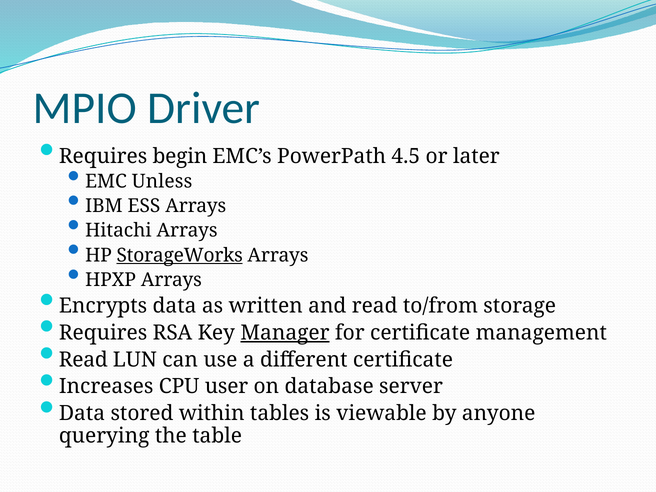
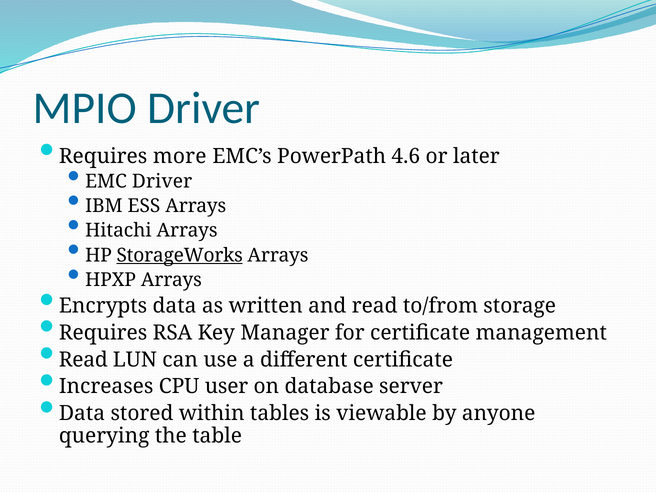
begin: begin -> more (180, 156)
4.5: 4.5 -> 4.6 (406, 156)
EMC Unless: Unless -> Driver (162, 181)
Manager underline: present -> none (285, 333)
